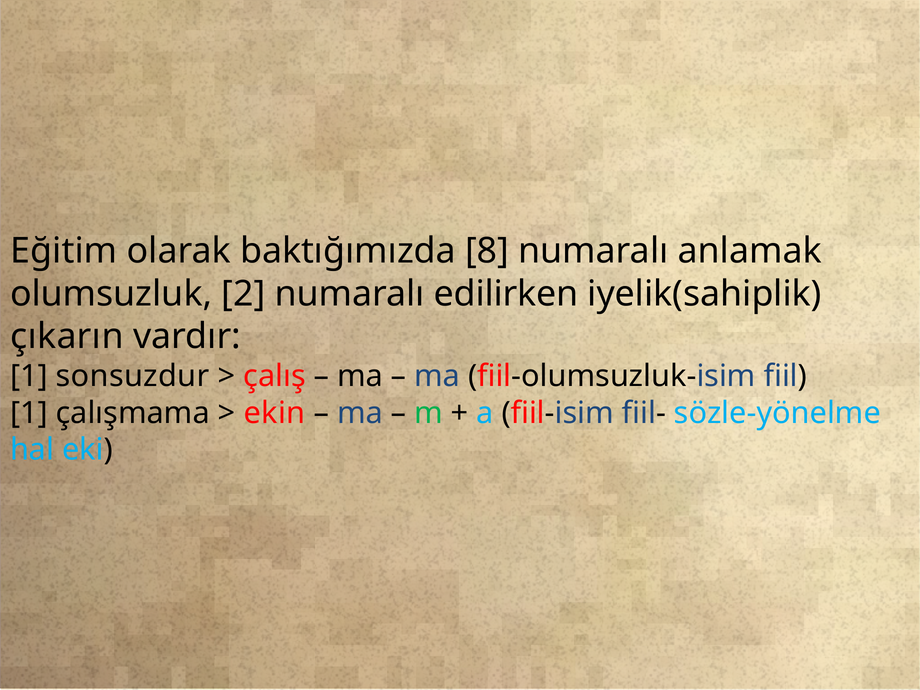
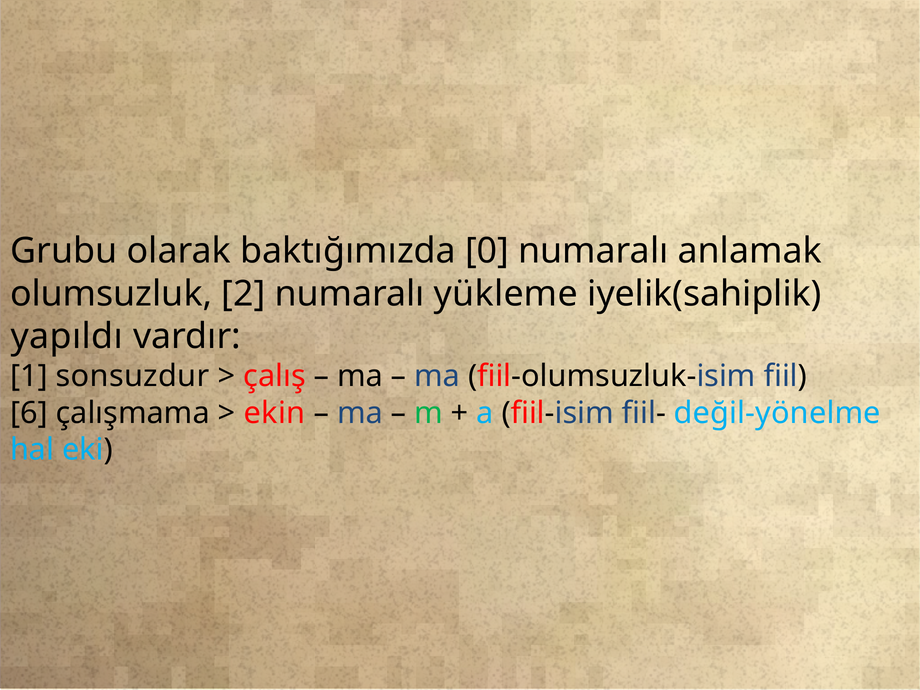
Eğitim: Eğitim -> Grubu (64, 251)
8: 8 -> 0 (487, 251)
edilirken: edilirken -> yükleme (506, 294)
çıkarın: çıkarın -> yapıldı (67, 337)
1: 1 -> 6 (29, 413)
sözle-yönelme: sözle-yönelme -> değil-yönelme (777, 413)
